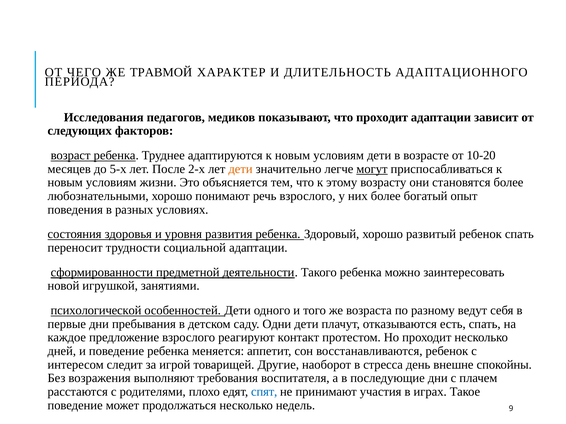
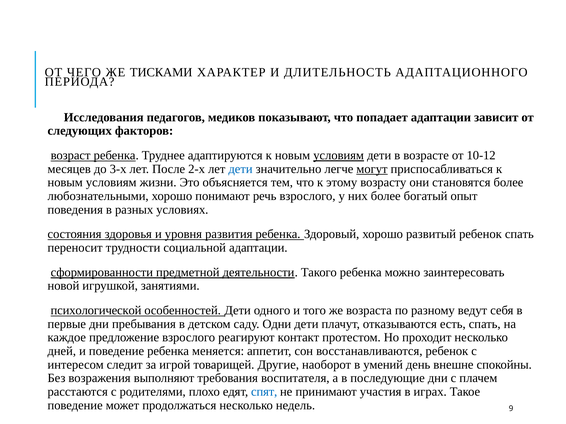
ТРАВМОЙ: ТРАВМОЙ -> ТИСКАМИ (161, 72)
что проходит: проходит -> попадает (382, 117)
условиям underline: none -> present (339, 156)
10-20: 10-20 -> 10-12 (481, 156)
5-х: 5-х -> 3-х (118, 169)
дети colour: orange -> blue (241, 169)
стресса: стресса -> умений (383, 365)
